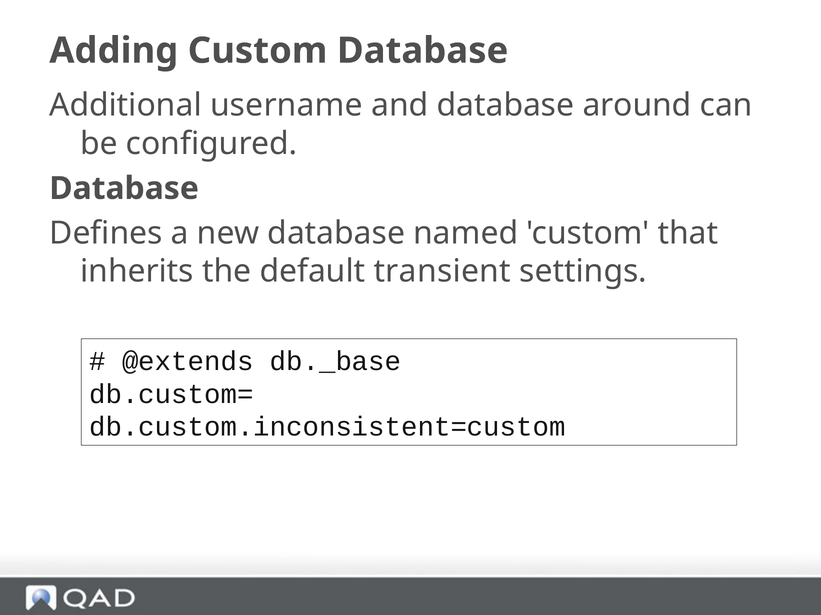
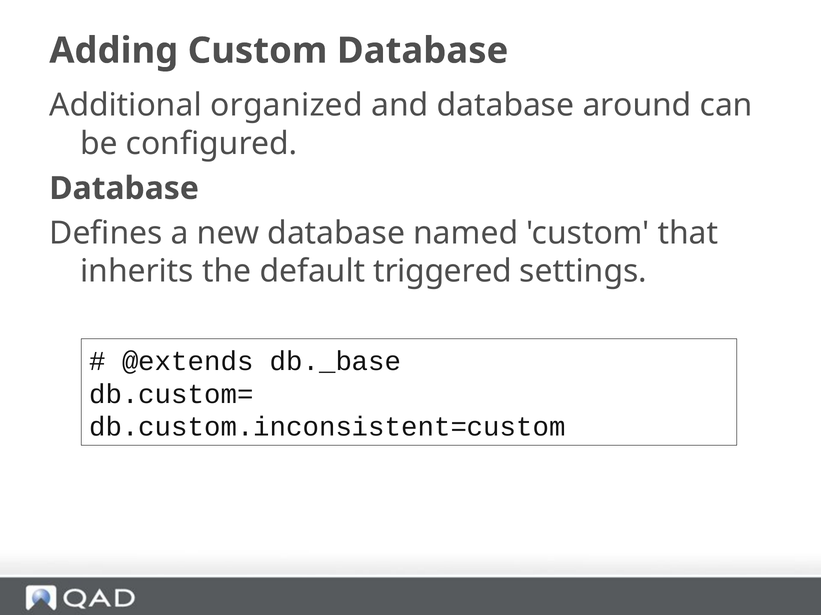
username: username -> organized (286, 106)
transient: transient -> triggered (443, 272)
